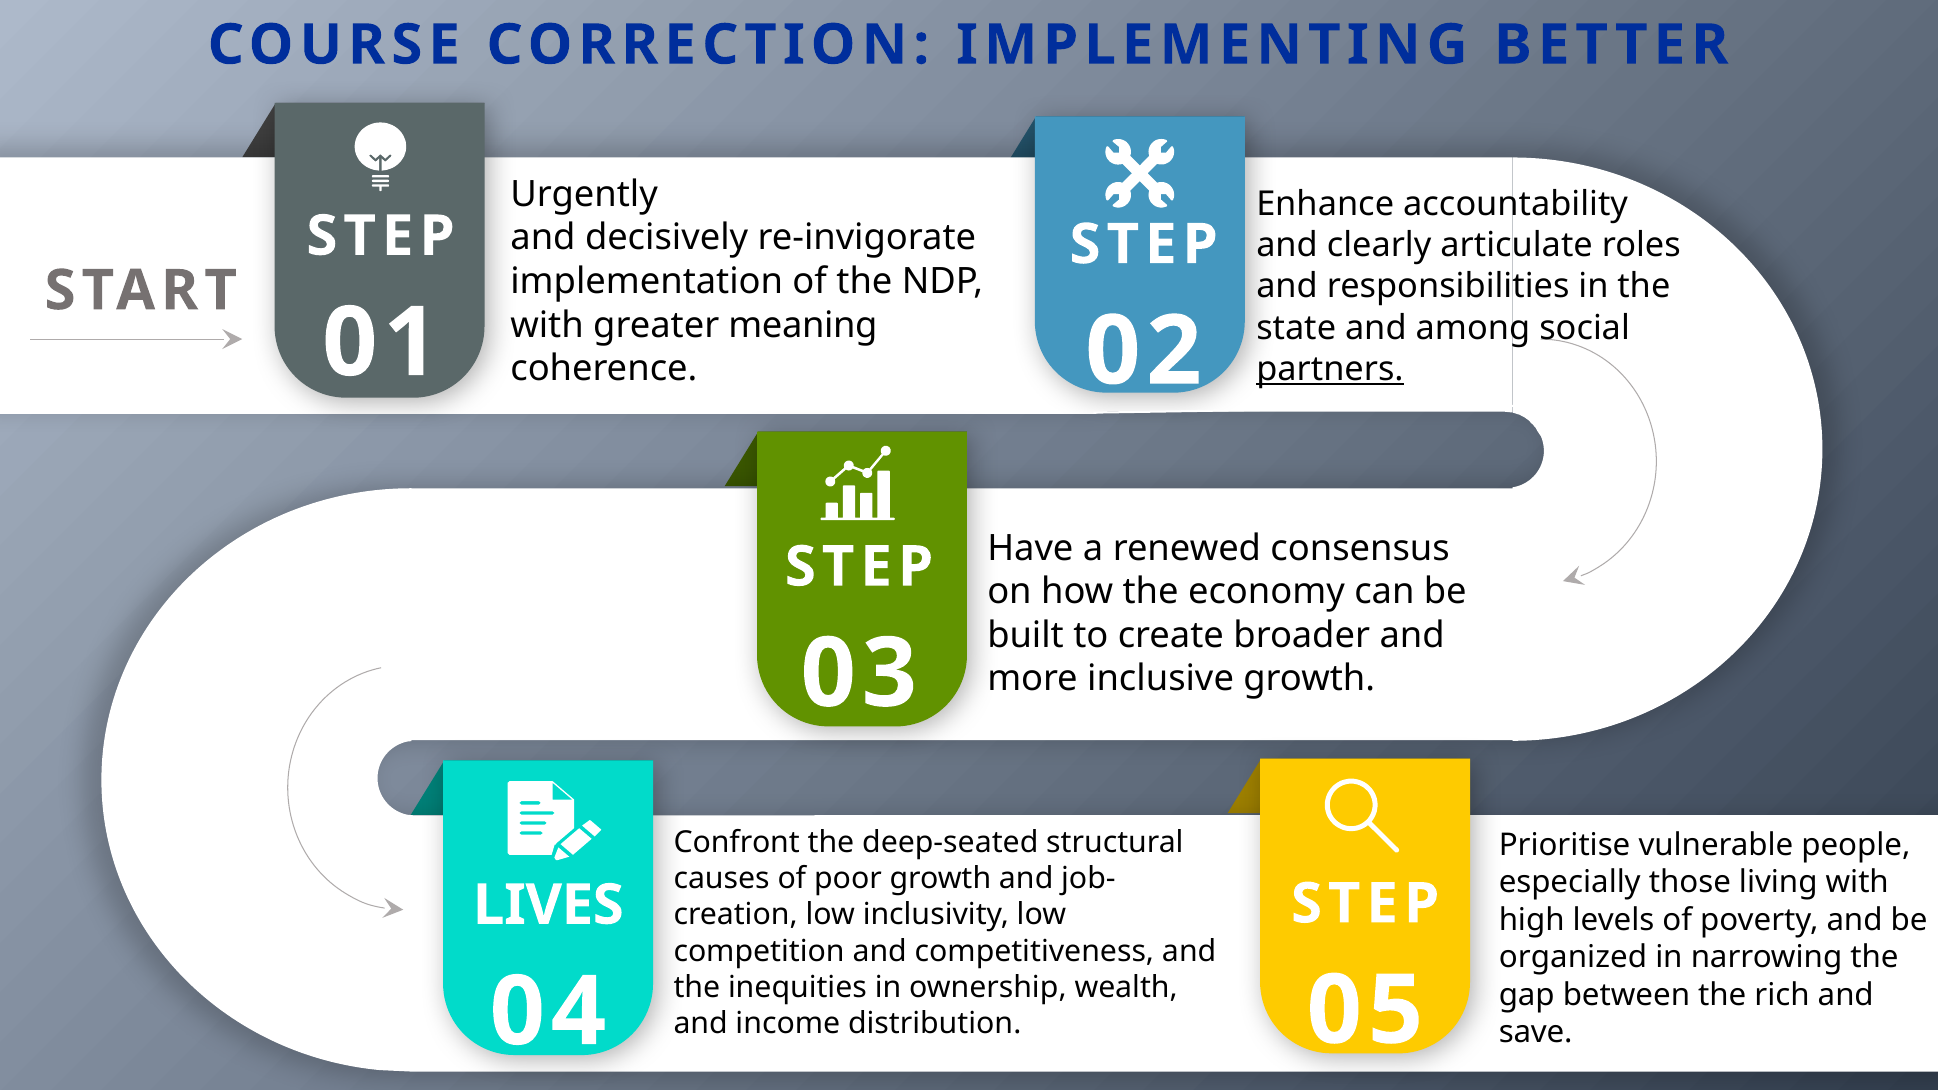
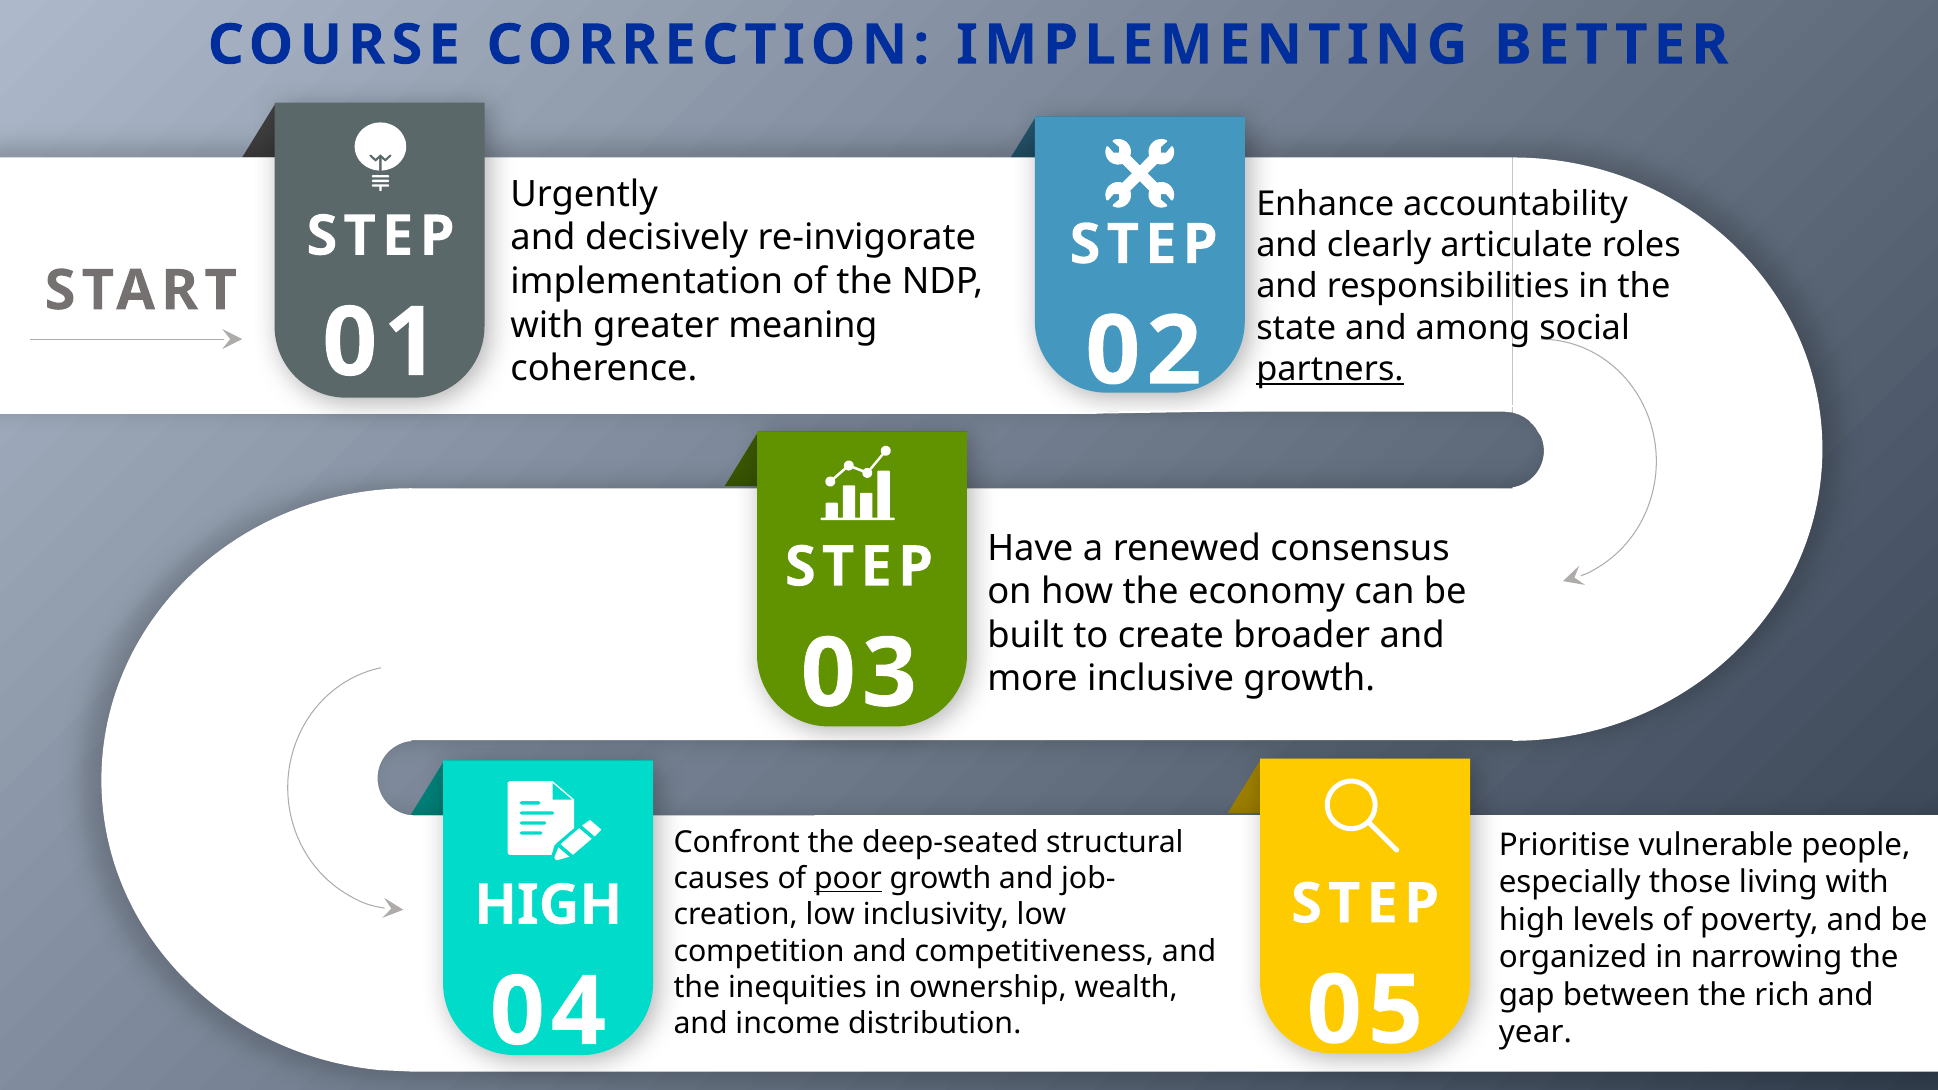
poor underline: none -> present (848, 879)
LIVES: LIVES -> HIGH (548, 905)
save: save -> year (1535, 1033)
